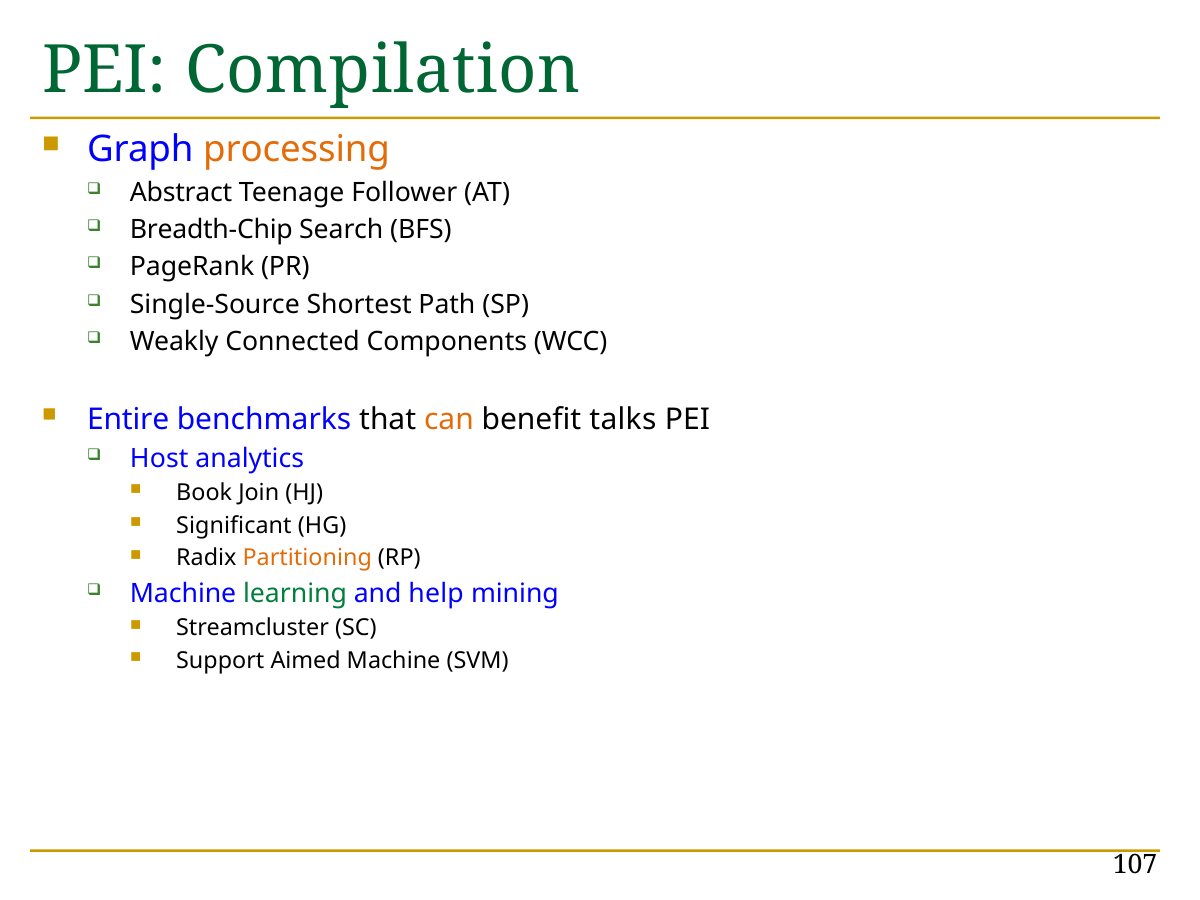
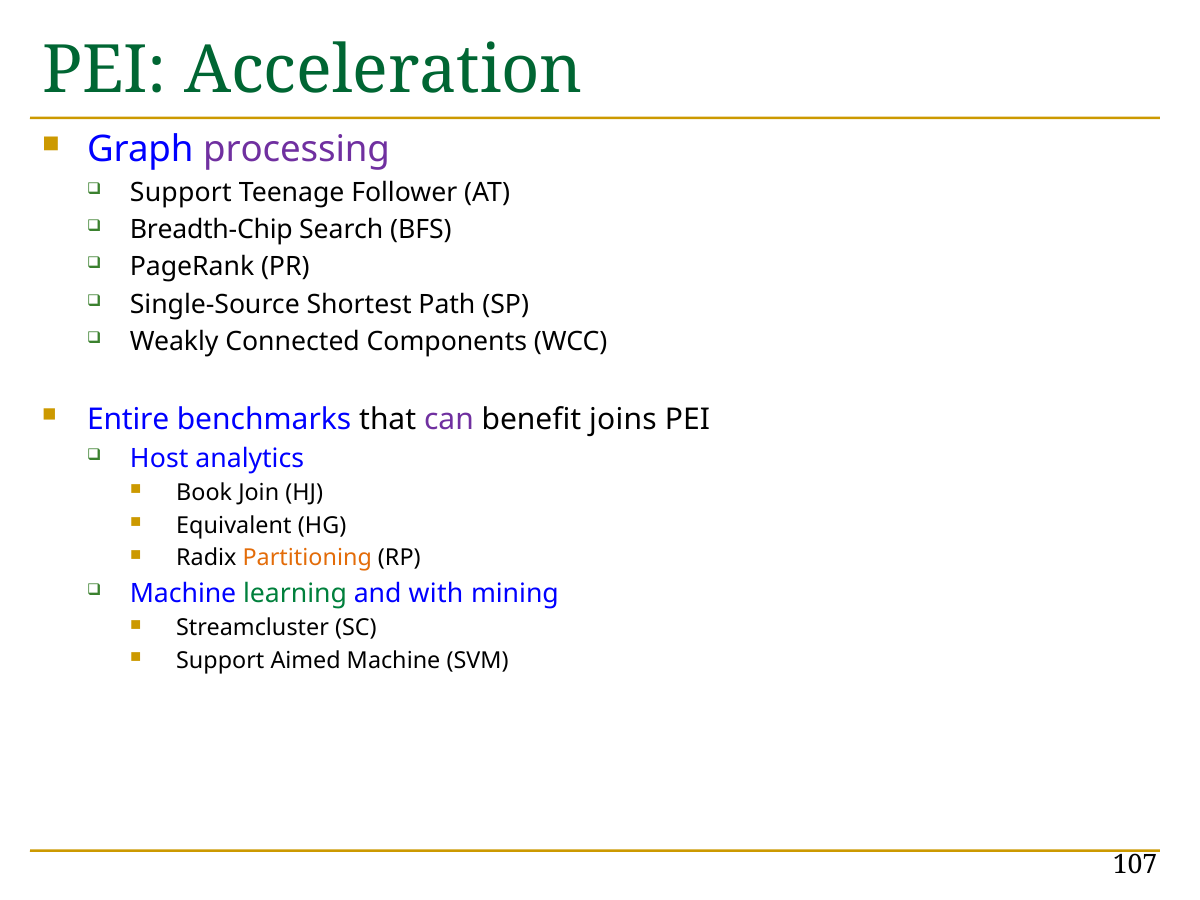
Compilation: Compilation -> Acceleration (383, 71)
processing colour: orange -> purple (297, 150)
Abstract: Abstract -> Support (181, 192)
can colour: orange -> purple (449, 419)
talks: talks -> joins (623, 419)
Significant: Significant -> Equivalent (234, 525)
help: help -> with (436, 594)
